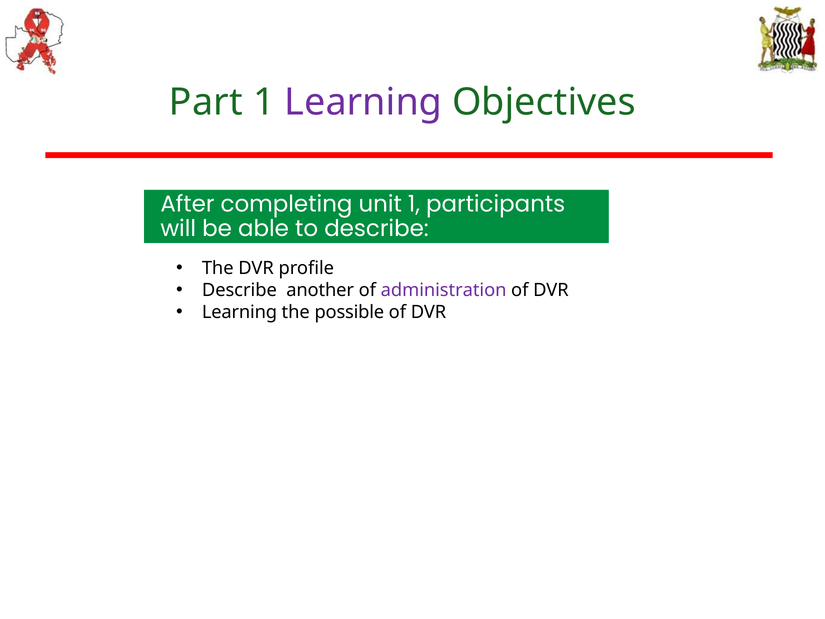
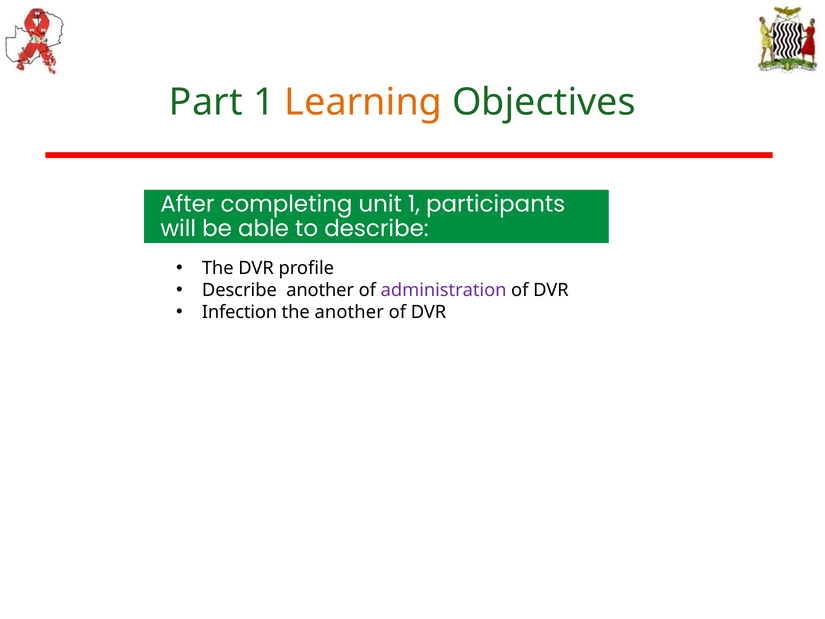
Learning colour: purple -> orange (363, 102)
Learning: Learning -> Infection (239, 312)
the possible: possible -> another (349, 312)
